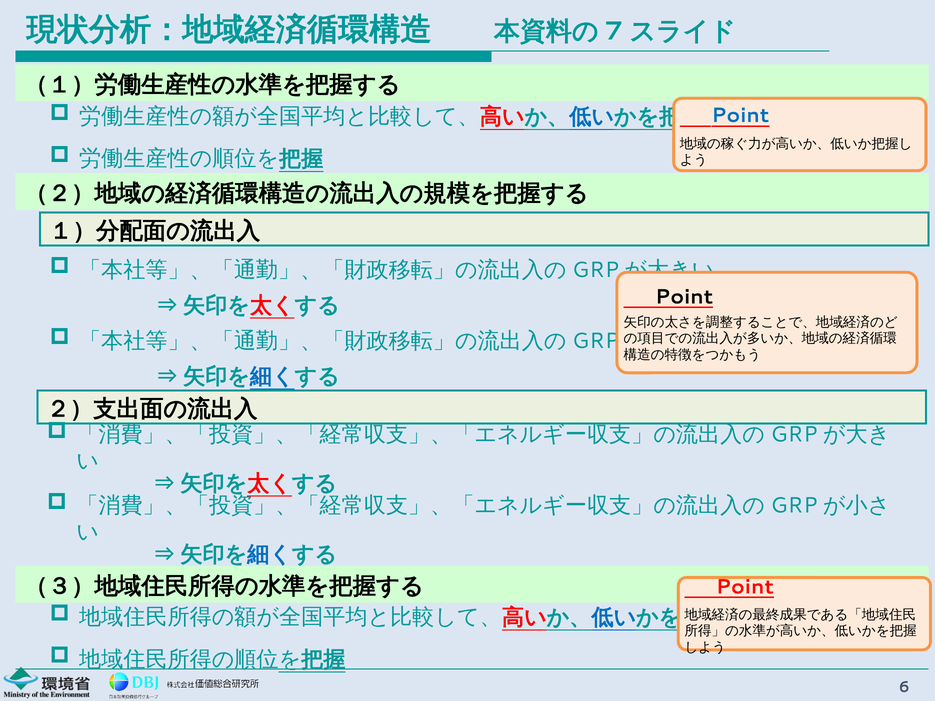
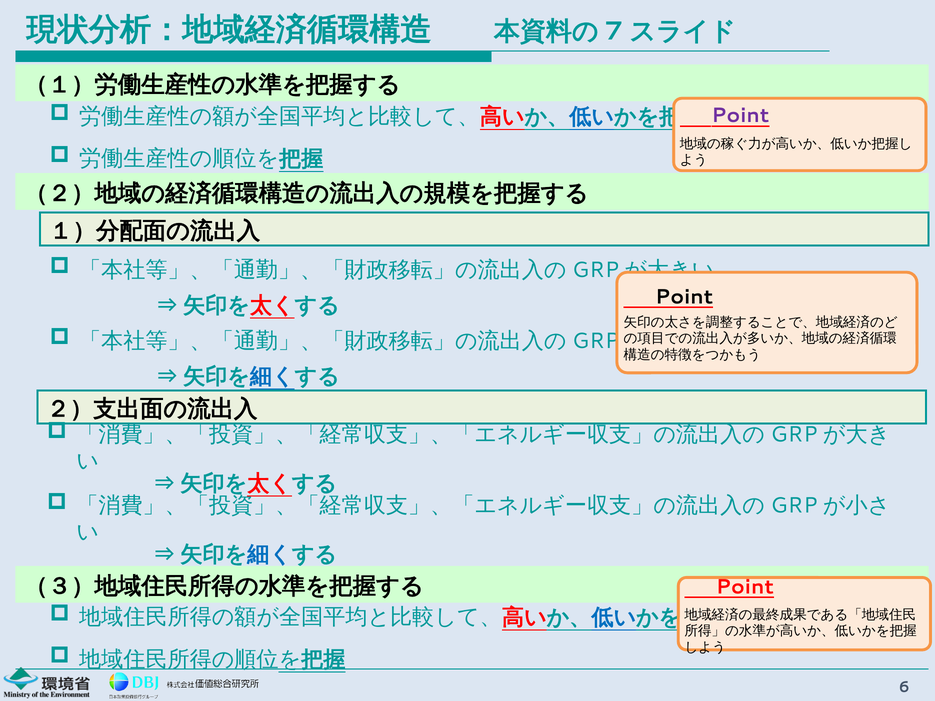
Point colour: blue -> purple (740, 116)
